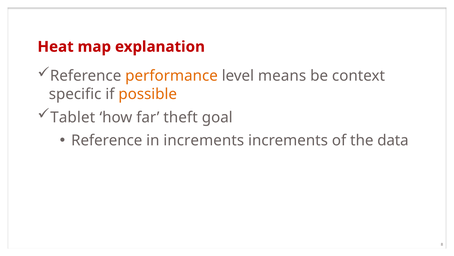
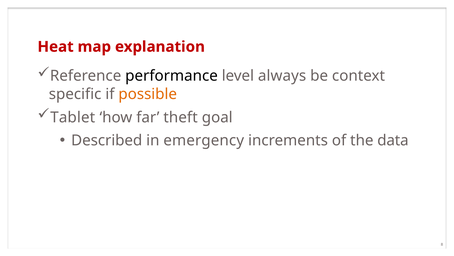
performance colour: orange -> black (172, 76)
means: means -> always (282, 76)
Reference: Reference -> Described (107, 140)
in increments: increments -> emergency (204, 140)
